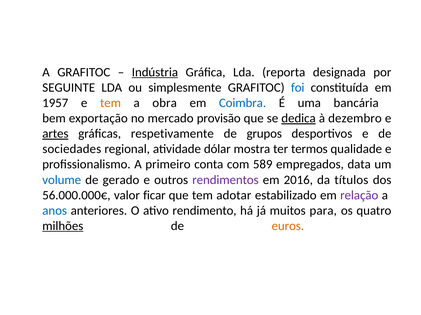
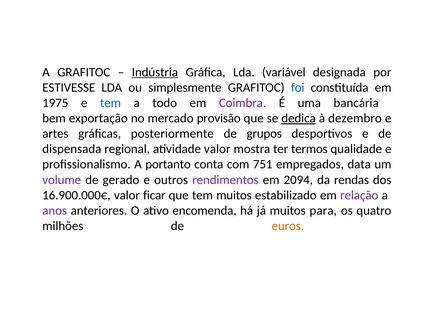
reporta: reporta -> variável (284, 72)
SEGUINTE: SEGUINTE -> ESTIVESSE (69, 88)
1957: 1957 -> 1975 (55, 103)
tem colour: orange -> blue (110, 103)
obra: obra -> todo (165, 103)
Coimbra colour: blue -> purple (243, 103)
artes underline: present -> none (55, 134)
respetivamente: respetivamente -> posteriormente (172, 134)
sociedades: sociedades -> dispensada (72, 149)
atividade dólar: dólar -> valor (217, 149)
primeiro: primeiro -> portanto (168, 165)
589: 589 -> 751 (263, 165)
volume colour: blue -> purple (62, 180)
2016: 2016 -> 2094 (298, 180)
títulos: títulos -> rendas (352, 180)
56.000.000€: 56.000.000€ -> 16.900.000€ (76, 196)
tem adotar: adotar -> muitos (234, 196)
anos colour: blue -> purple (55, 211)
rendimento: rendimento -> encomenda (204, 211)
milhões underline: present -> none (63, 226)
